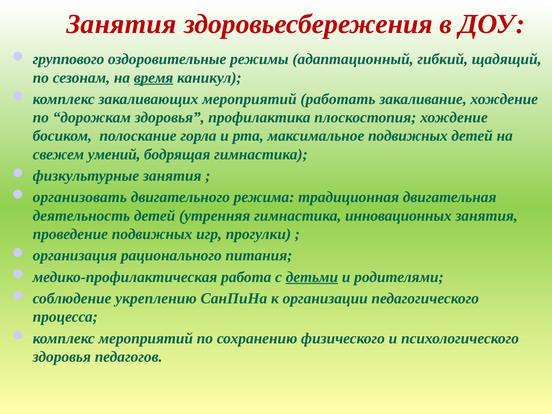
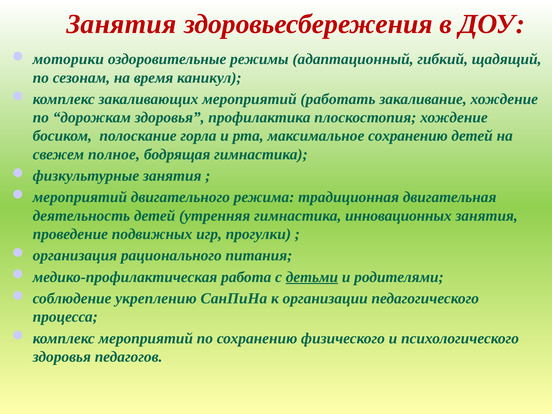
группового: группового -> моторики (68, 59)
время underline: present -> none (154, 78)
максимальное подвижных: подвижных -> сохранению (408, 136)
умений: умений -> полное (114, 154)
организовать: организовать -> мероприятий (80, 197)
